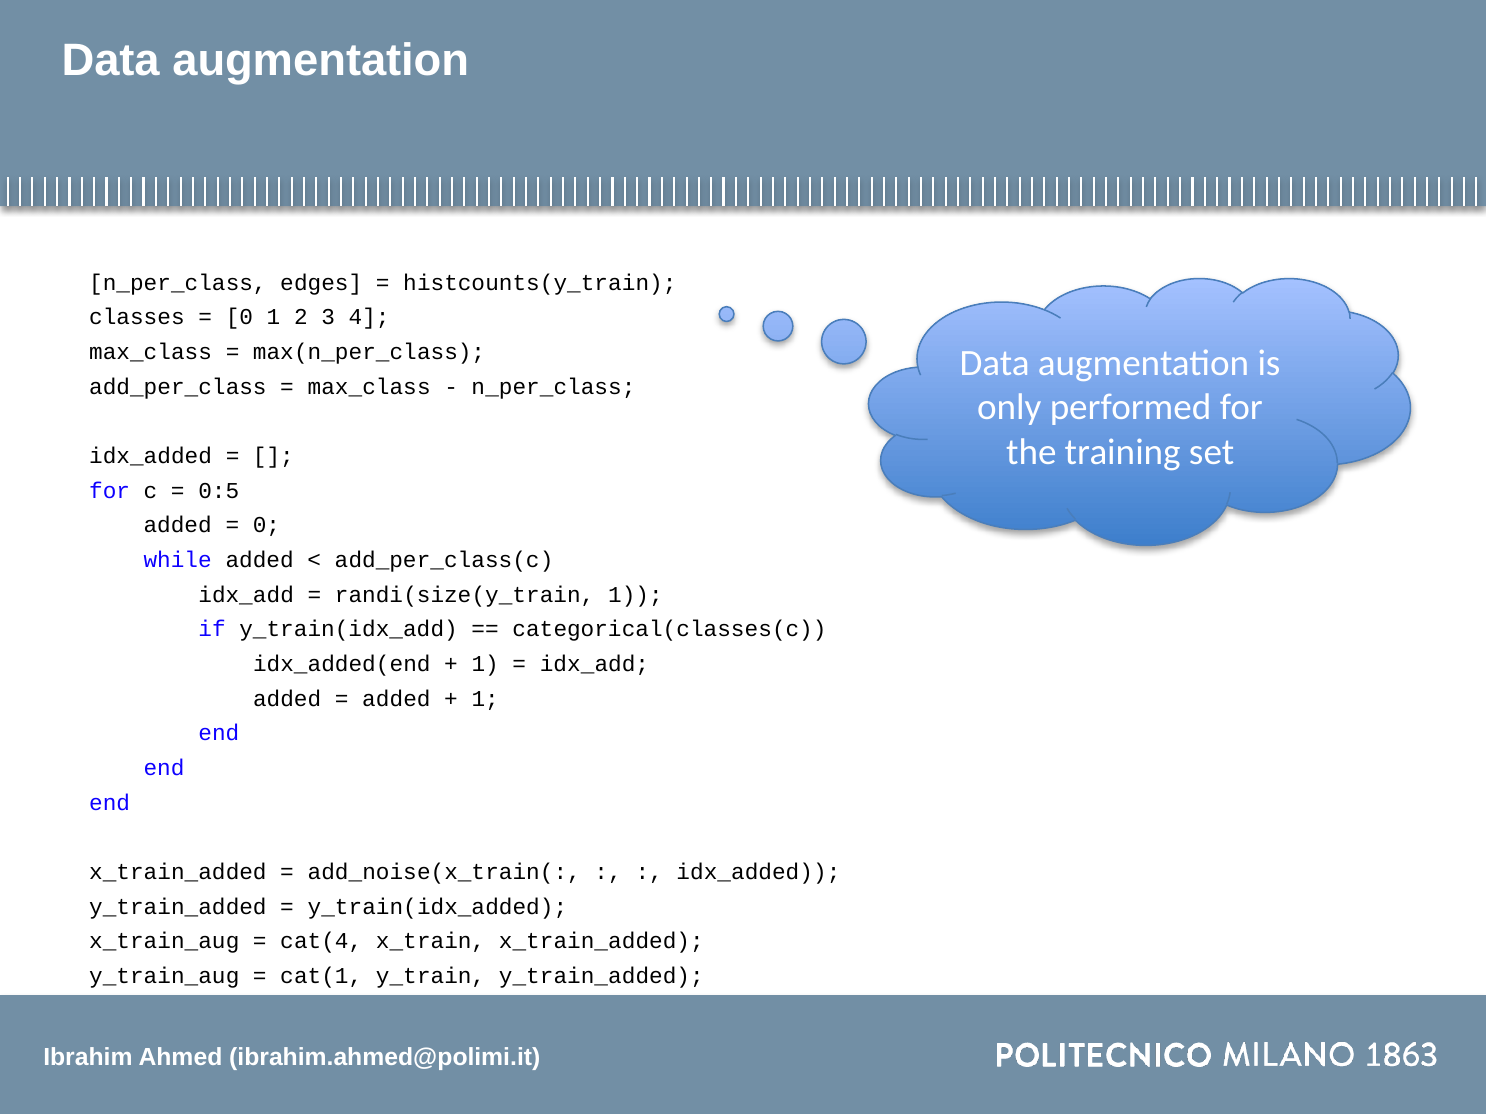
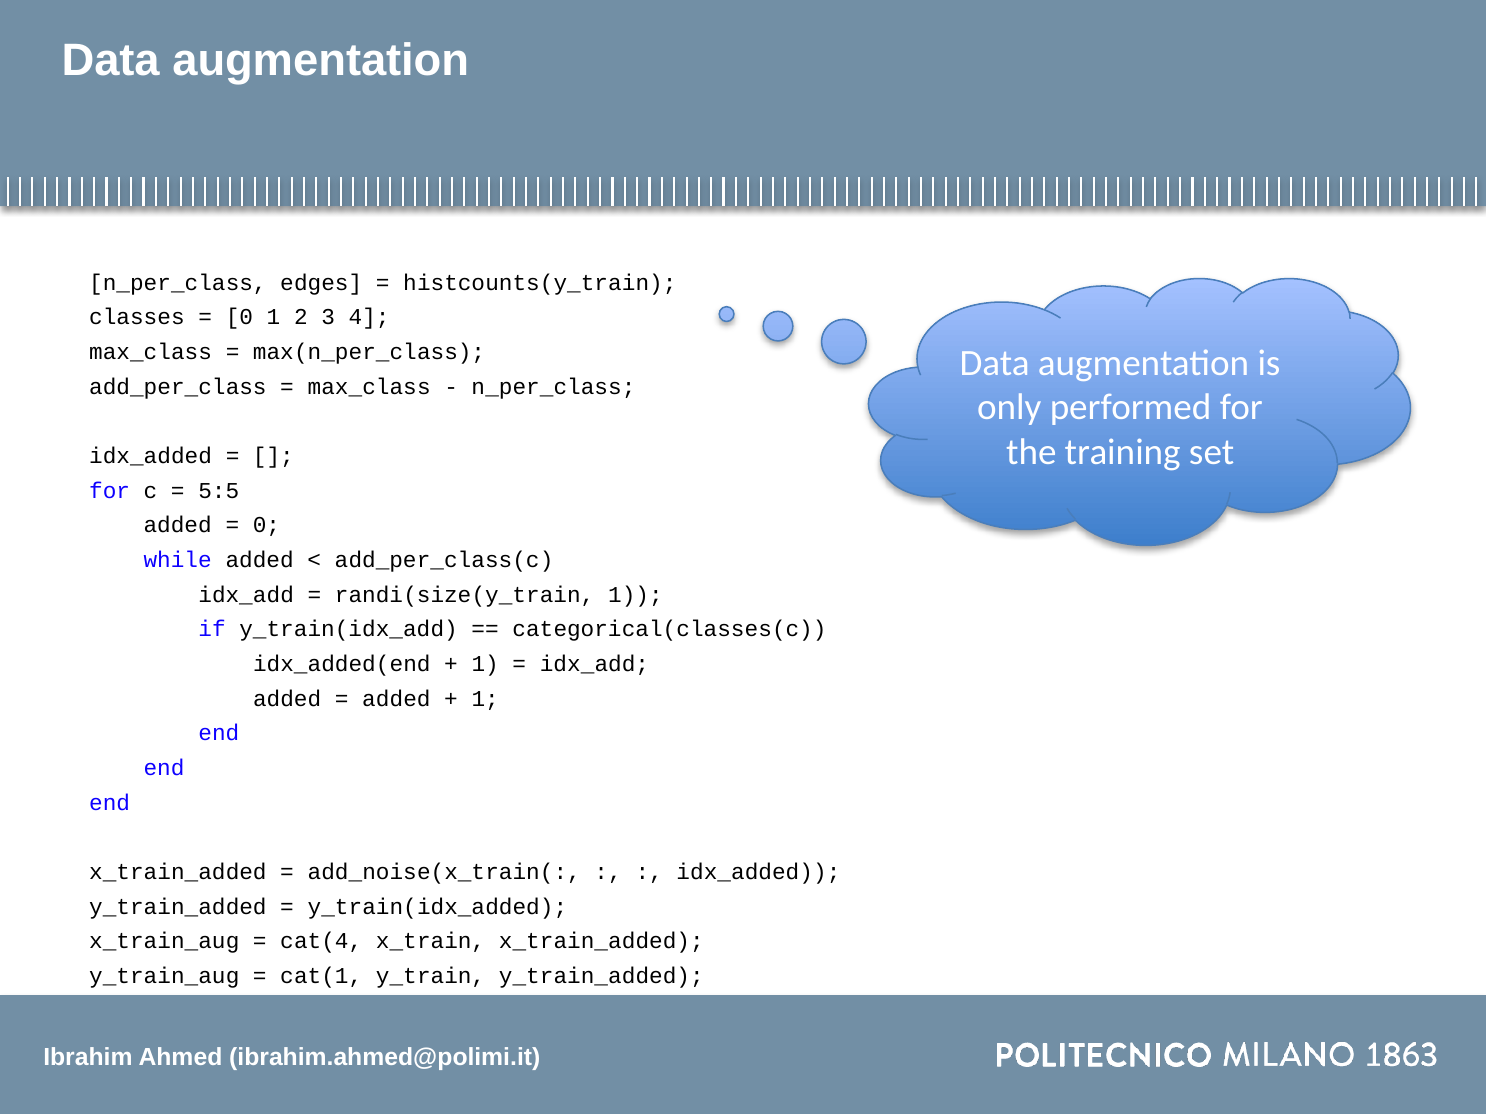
0:5: 0:5 -> 5:5 (219, 491)
